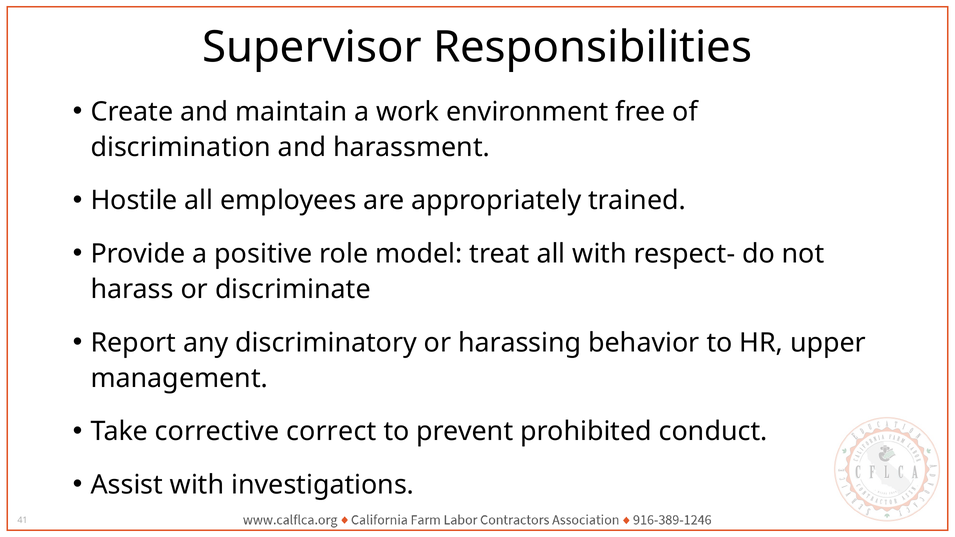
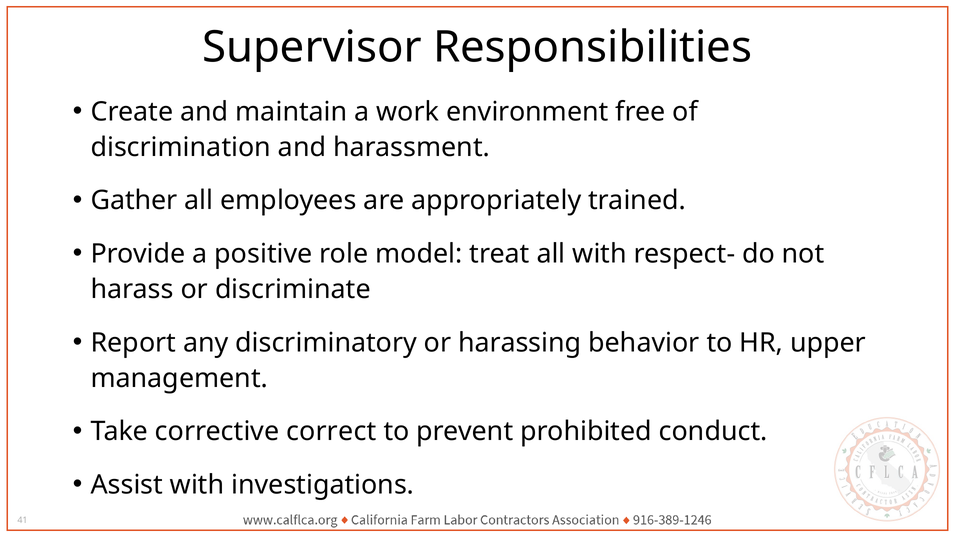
Hostile: Hostile -> Gather (134, 201)
